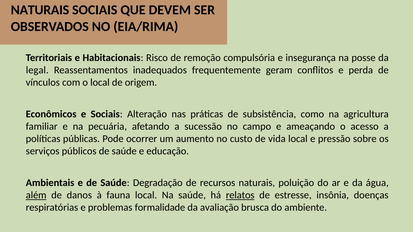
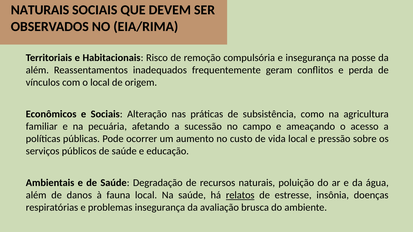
legal: legal -> além (37, 70)
além underline: present -> none (36, 195)
problemas formalidade: formalidade -> insegurança (160, 208)
